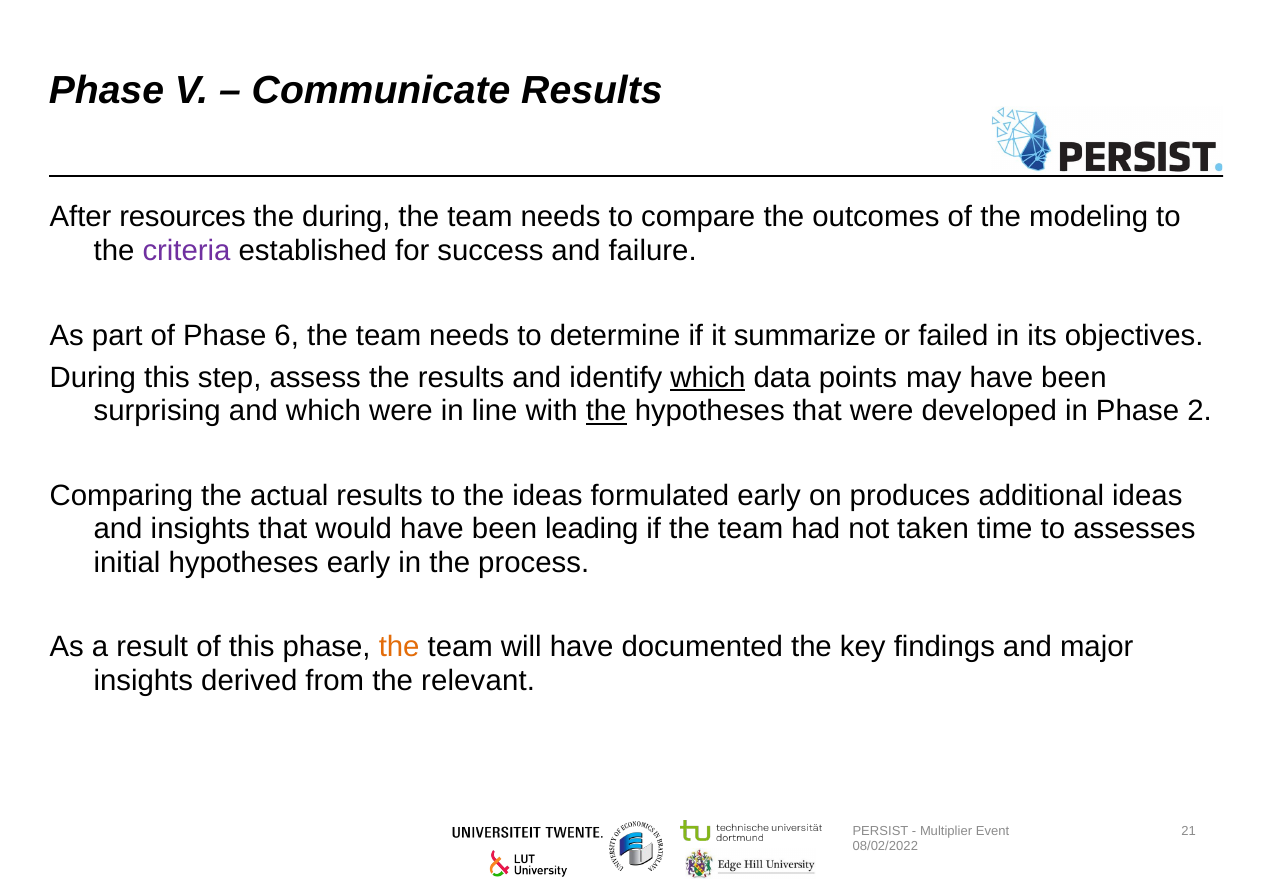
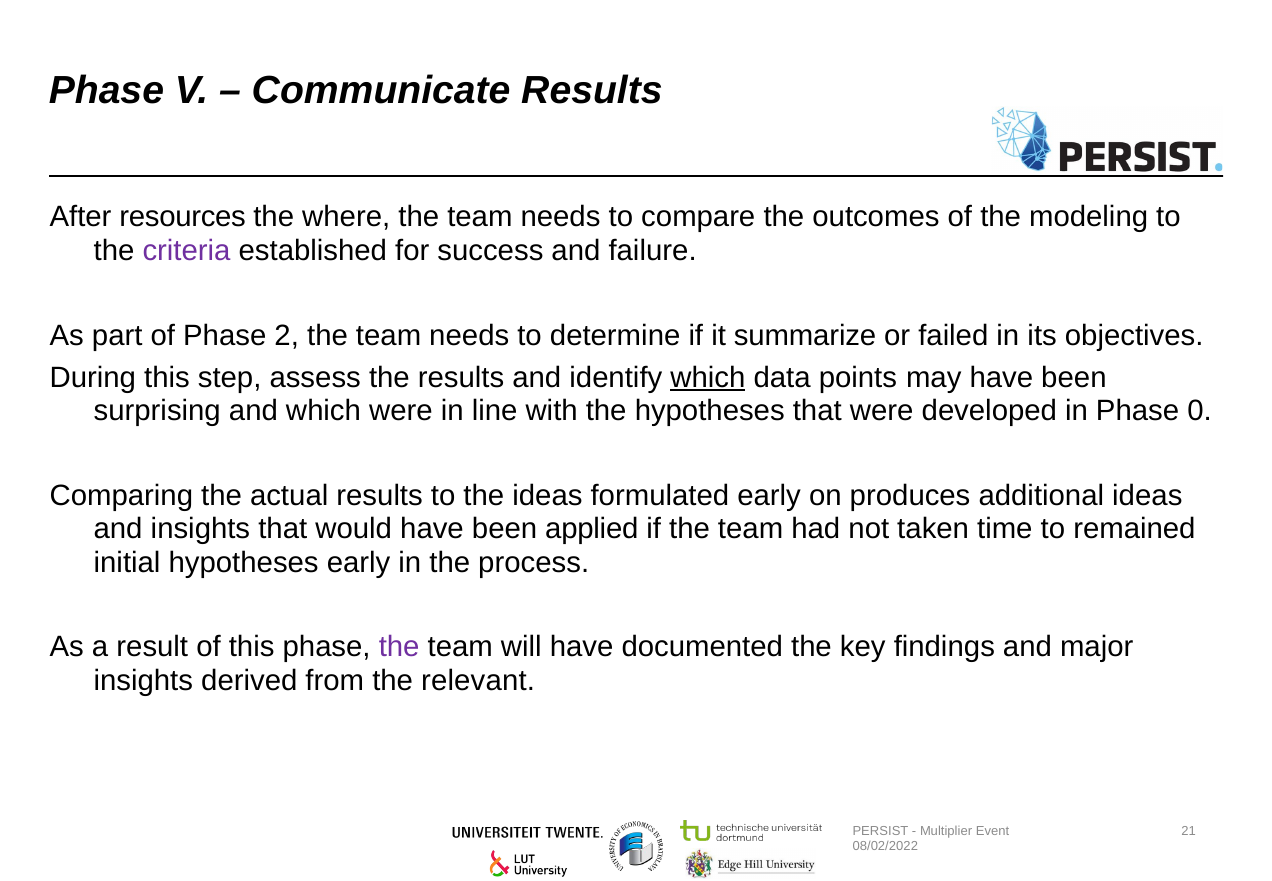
the during: during -> where (346, 217)
6: 6 -> 2 (287, 335)
the underline: present -> none (606, 411)
2: 2 -> 0 (1200, 411)
leading: leading -> applied (592, 529)
assesses: assesses -> remained (1134, 529)
the colour: orange -> purple (399, 647)
